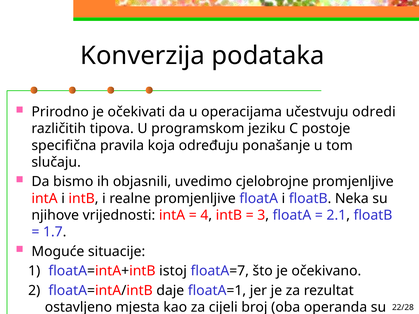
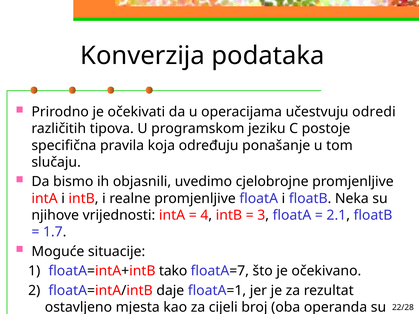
istoj: istoj -> tako (173, 271)
